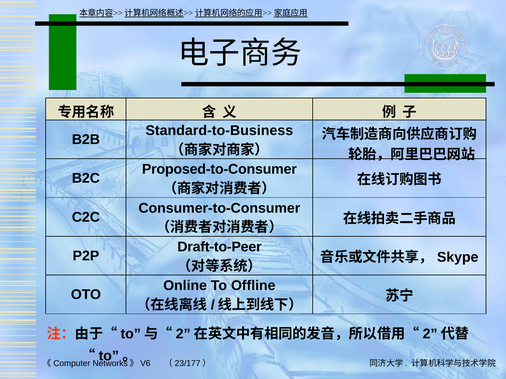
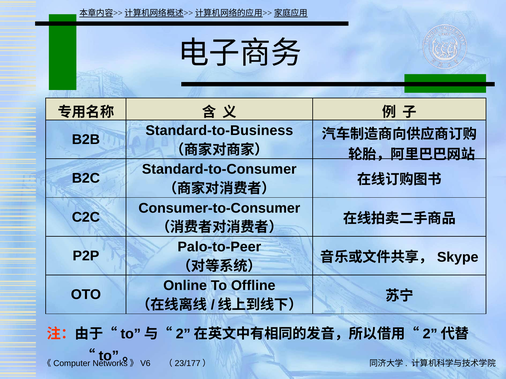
Proposed-to-Consumer: Proposed-to-Consumer -> Standard-to-Consumer (219, 170)
Draft-to-Peer: Draft-to-Peer -> Palo-to-Peer (219, 247)
